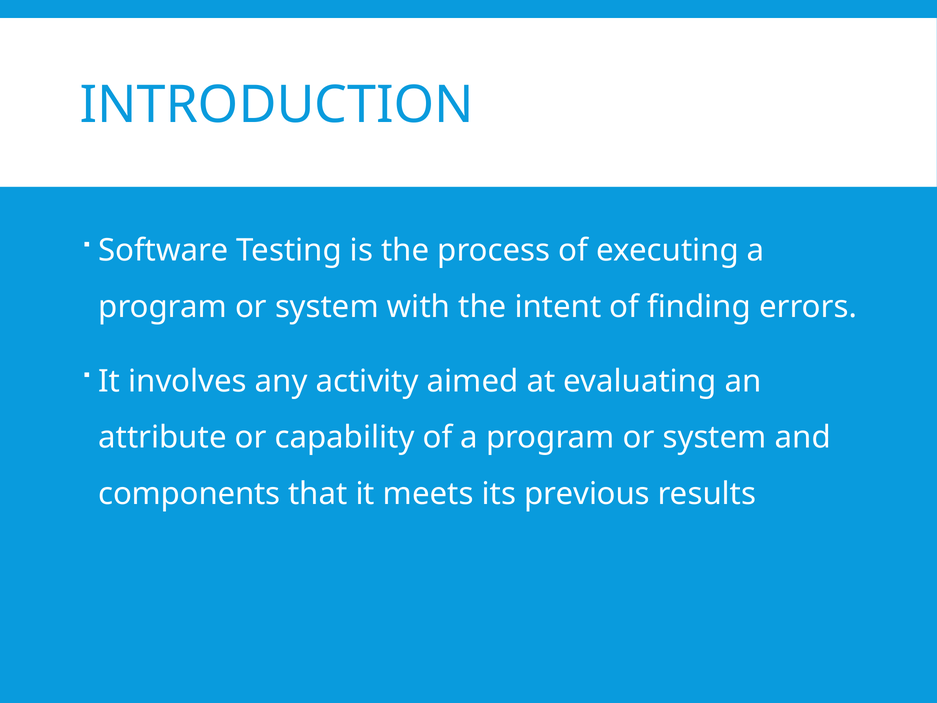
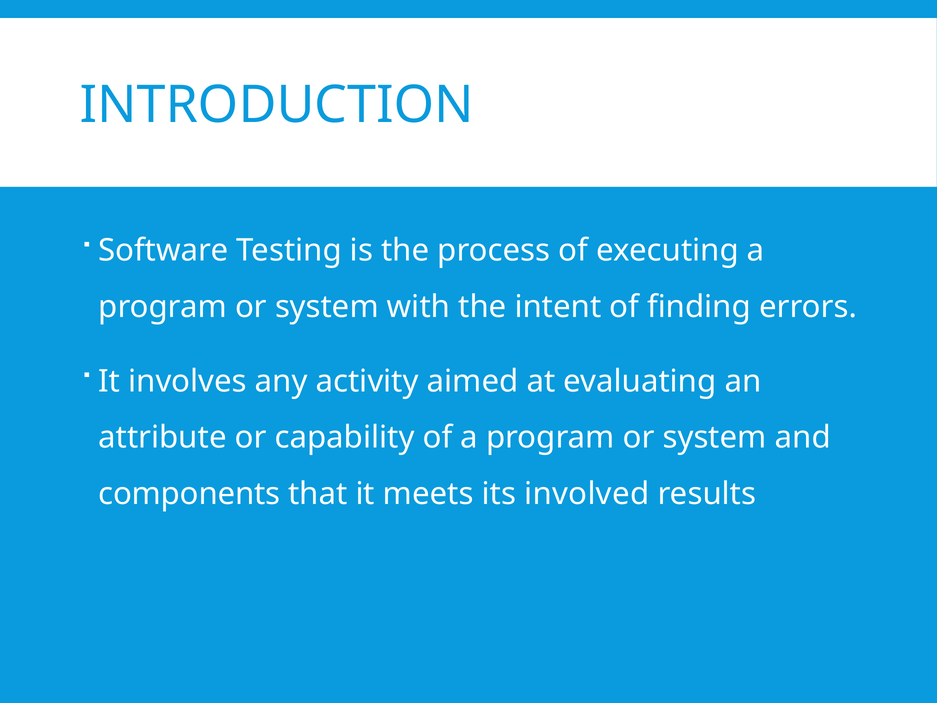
previous: previous -> involved (587, 494)
